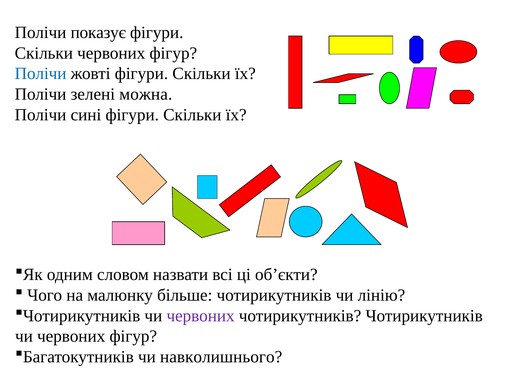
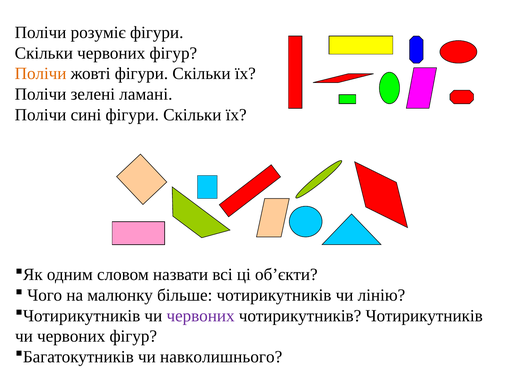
показує: показує -> розуміє (98, 33)
Полічи colour: blue -> orange (41, 74)
можна: можна -> ламані (146, 94)
